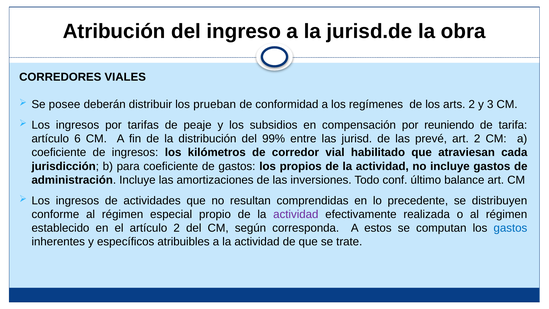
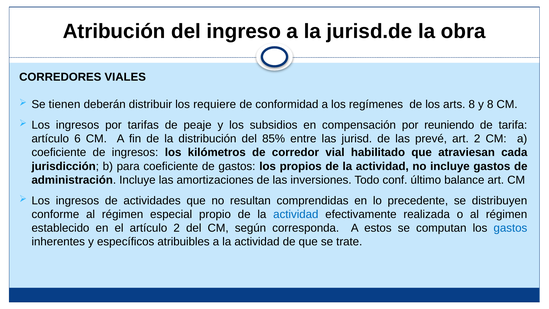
posee: posee -> tienen (65, 104)
prueban: prueban -> requiere (215, 104)
arts 2: 2 -> 8 (472, 104)
y 3: 3 -> 8 (490, 104)
99%: 99% -> 85% (274, 139)
actividad colour: purple -> blue (296, 214)
